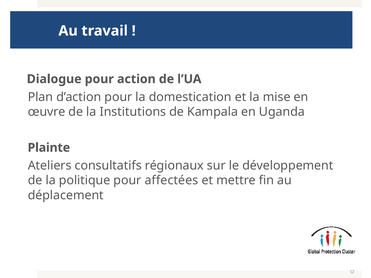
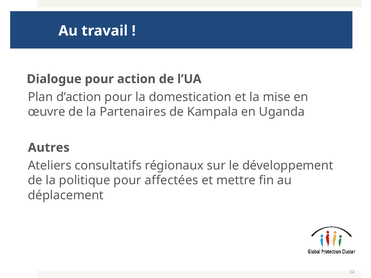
Institutions: Institutions -> Partenaires (133, 112)
Plainte: Plainte -> Autres (49, 148)
